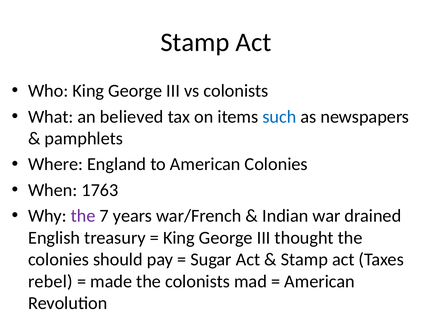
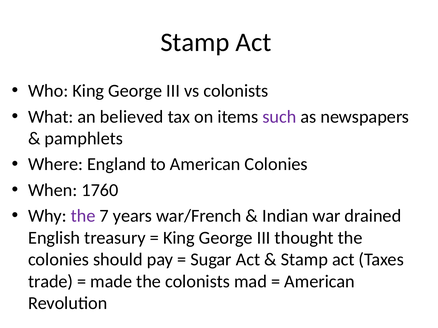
such colour: blue -> purple (279, 117)
1763: 1763 -> 1760 (100, 190)
rebel: rebel -> trade (51, 282)
